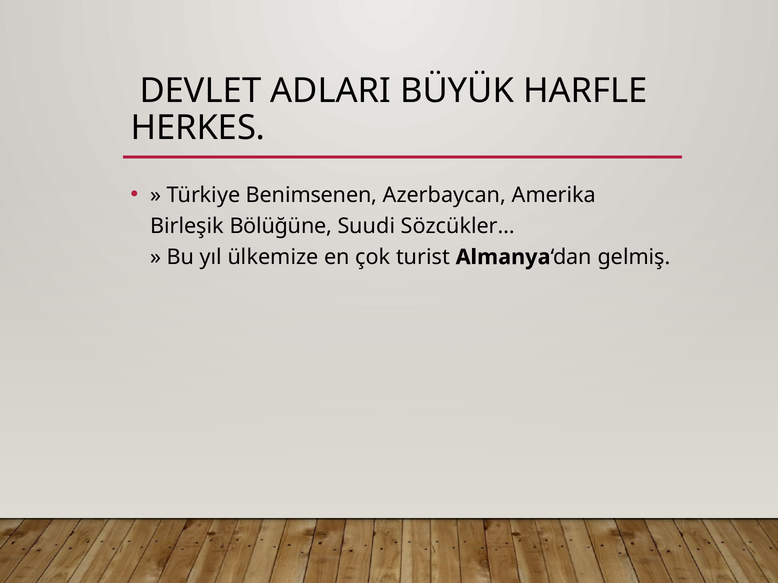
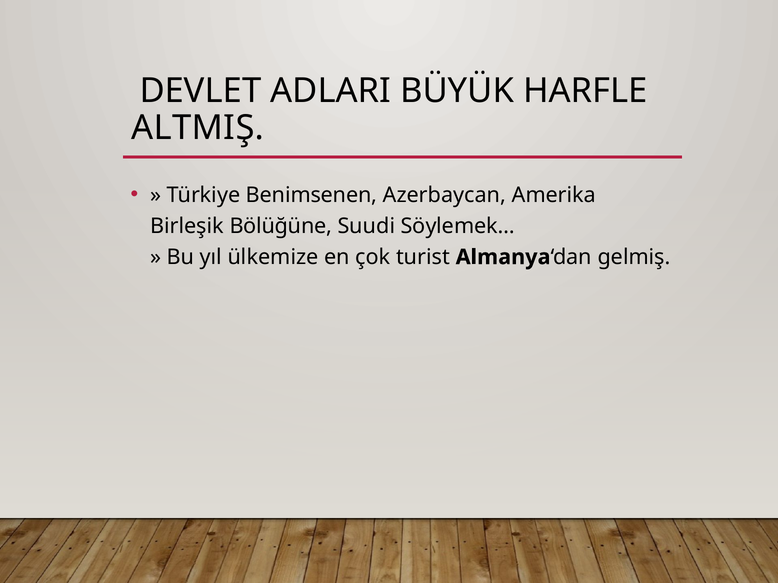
HERKES: HERKES -> ALTMIŞ (198, 128)
Sözcükler…: Sözcükler… -> Söylemek… (458, 226)
